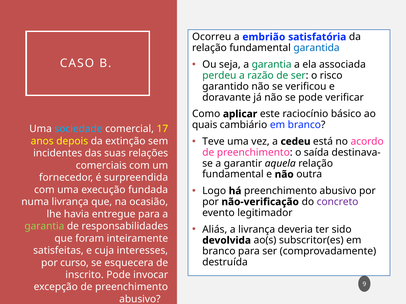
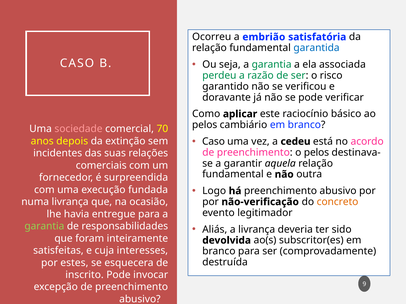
quais: quais -> pelos (205, 125)
sociedade colour: light blue -> pink (79, 129)
17: 17 -> 70 (162, 129)
Teve: Teve -> Caso (213, 142)
o saída: saída -> pelos (316, 153)
concreto colour: purple -> orange (338, 202)
curso: curso -> estes (74, 263)
